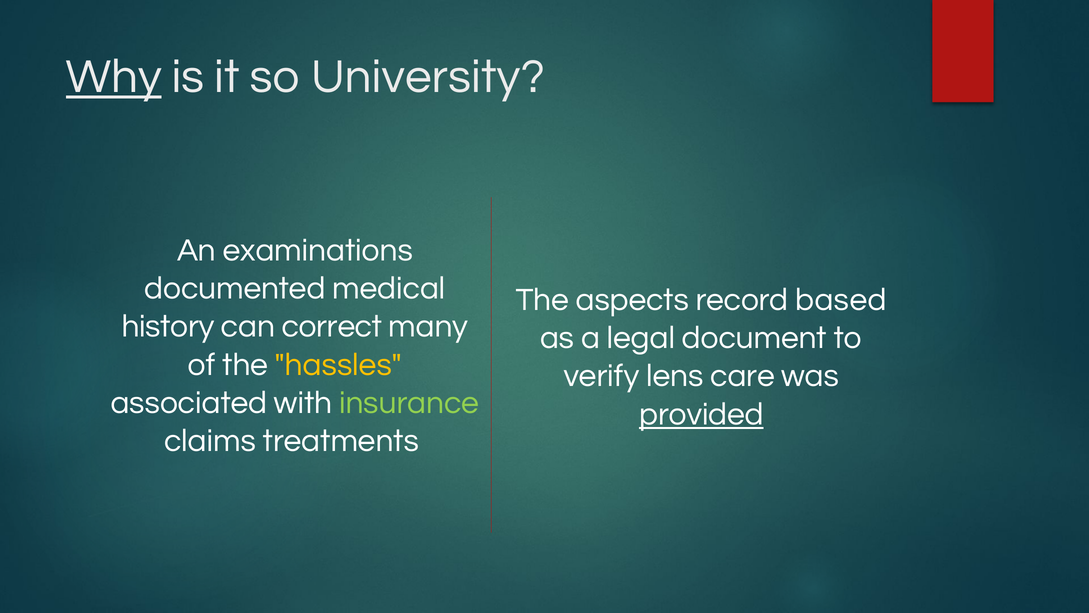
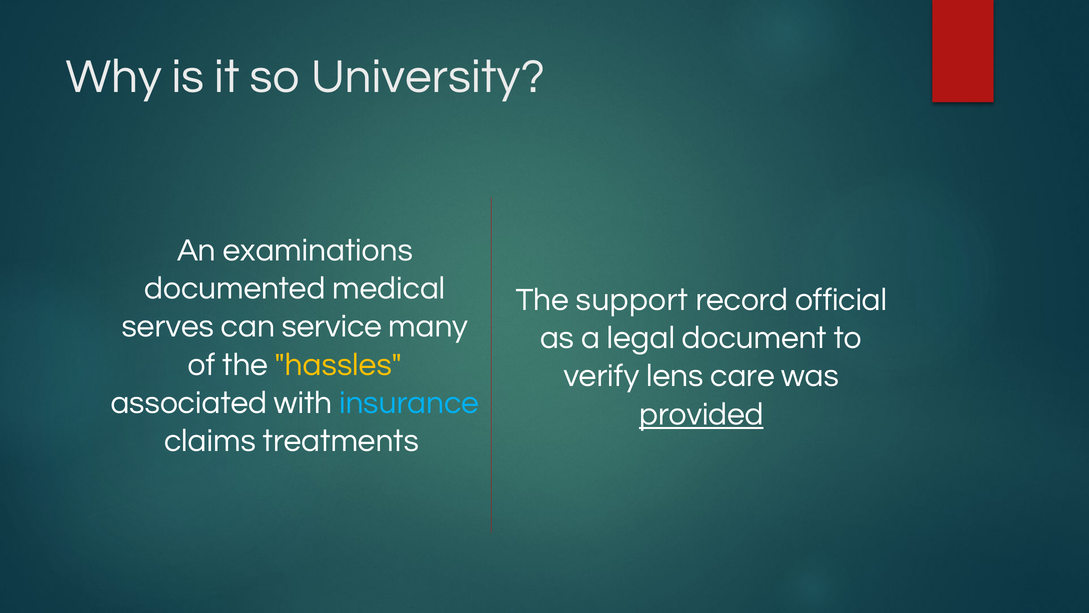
Why underline: present -> none (114, 76)
aspects: aspects -> support (632, 299)
based: based -> official (841, 299)
history: history -> serves (168, 326)
correct: correct -> service (332, 326)
insurance colour: light green -> light blue (409, 403)
